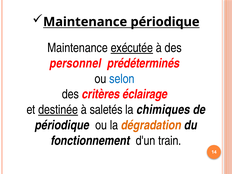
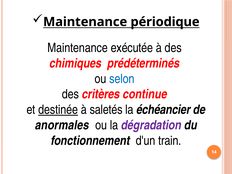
exécutée underline: present -> none (132, 48)
personnel: personnel -> chimiques (75, 63)
éclairage: éclairage -> continue (145, 94)
chimiques: chimiques -> échéancier (163, 110)
périodique: périodique -> anormales (62, 125)
dégradation colour: orange -> purple (151, 125)
